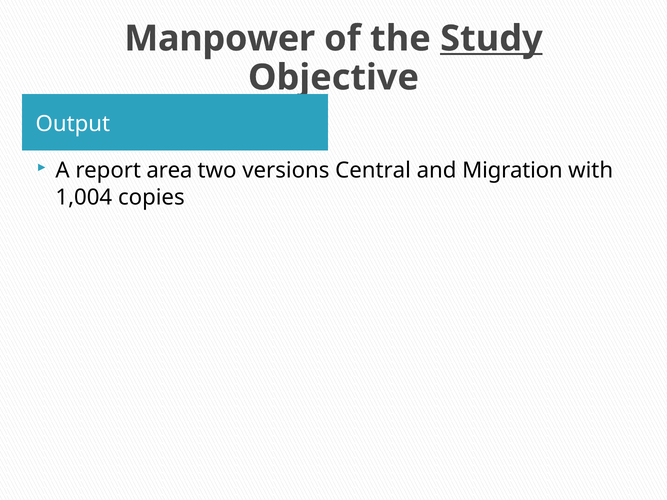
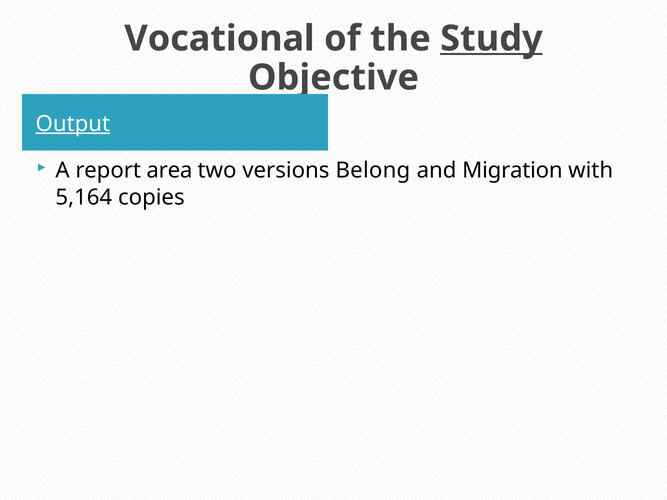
Manpower: Manpower -> Vocational (220, 39)
Output underline: none -> present (73, 124)
Central: Central -> Belong (373, 171)
1,004: 1,004 -> 5,164 (84, 197)
